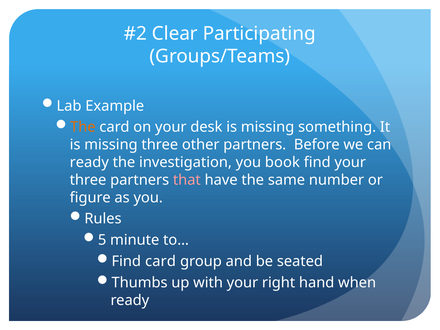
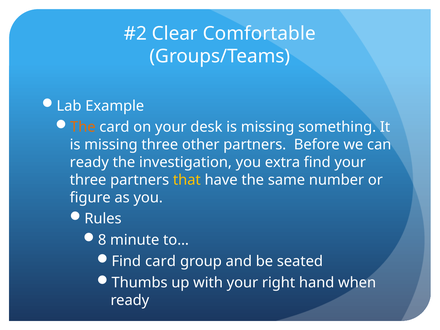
Participating: Participating -> Comfortable (259, 34)
book: book -> extra (282, 162)
that colour: pink -> yellow (187, 180)
5: 5 -> 8 (102, 240)
